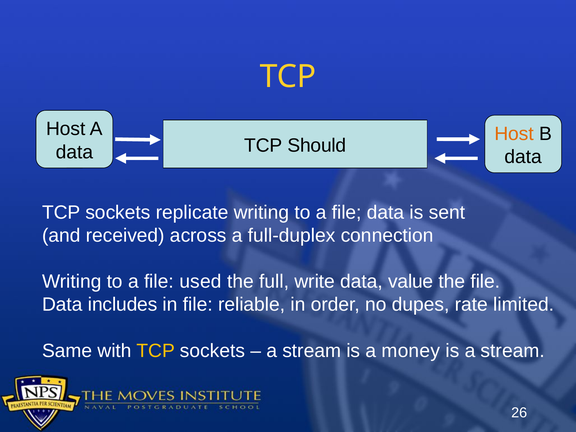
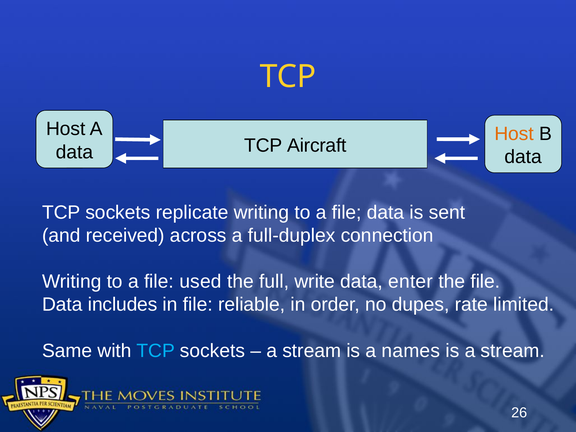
Should: Should -> Aircraft (317, 145)
value: value -> enter (411, 282)
TCP colour: yellow -> light blue (156, 351)
money: money -> names (411, 351)
